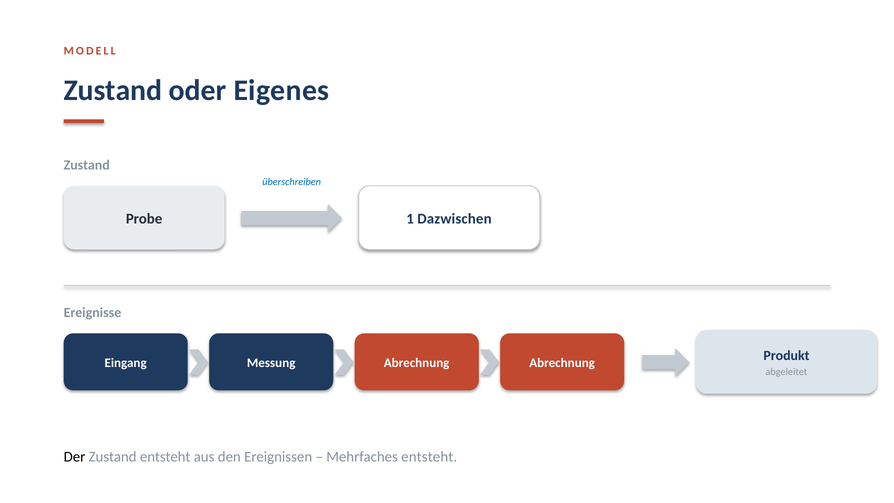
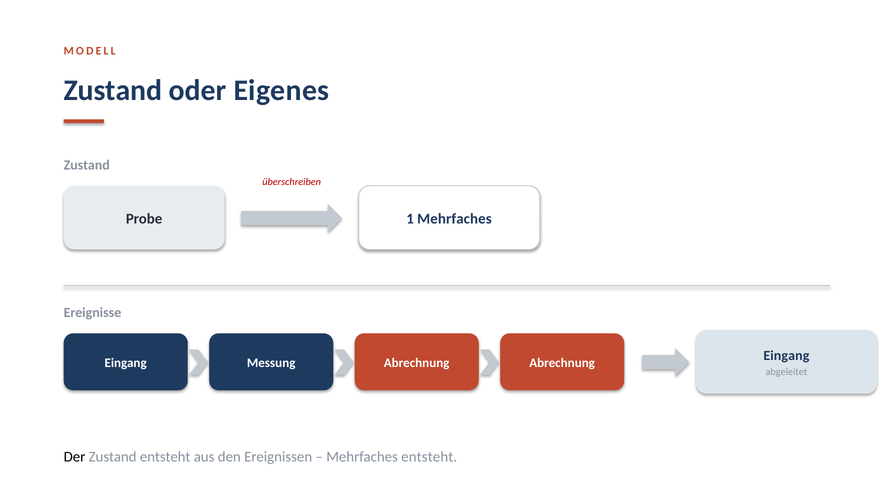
überschreiben colour: blue -> red (292, 182)
1 Dazwischen: Dazwischen -> Mehrfaches (454, 219)
Abrechnung Produkt: Produkt -> Eingang (786, 356)
